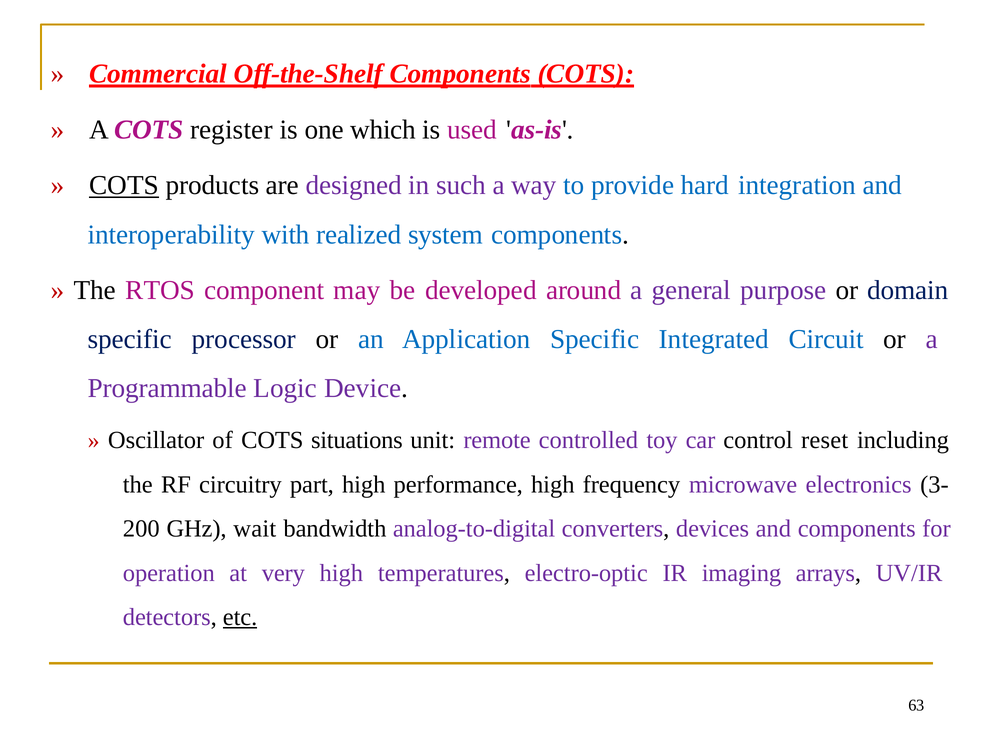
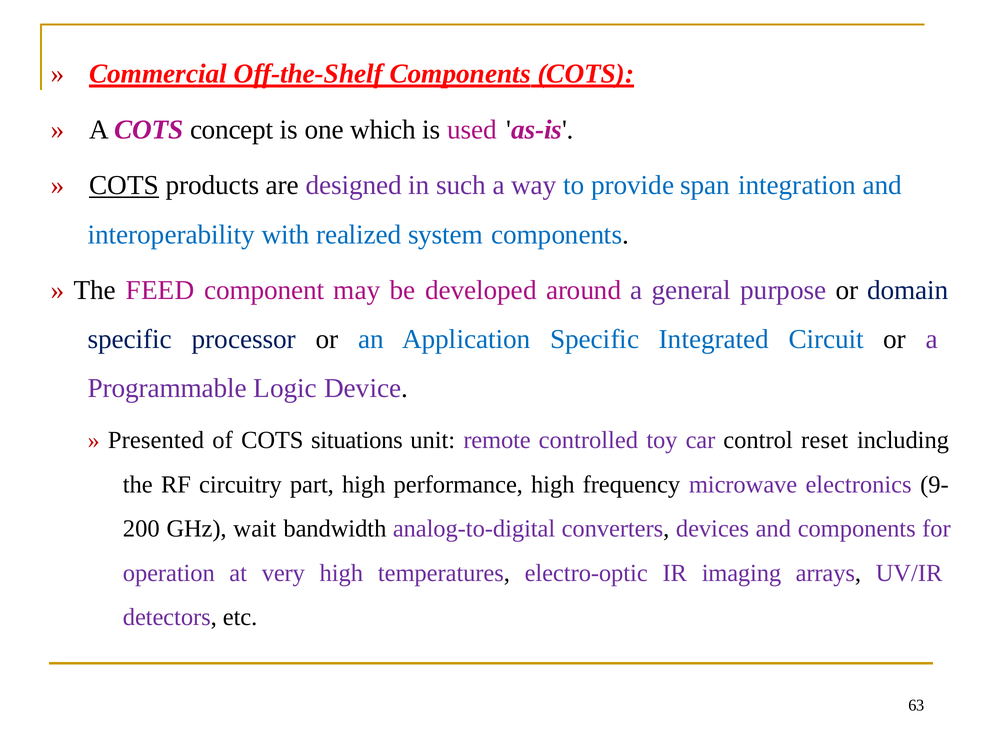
register: register -> concept (232, 130)
hard: hard -> span (705, 185)
RTOS: RTOS -> FEED (160, 290)
Oscillator: Oscillator -> Presented (156, 440)
3-: 3- -> 9- (934, 484)
etc underline: present -> none (240, 617)
